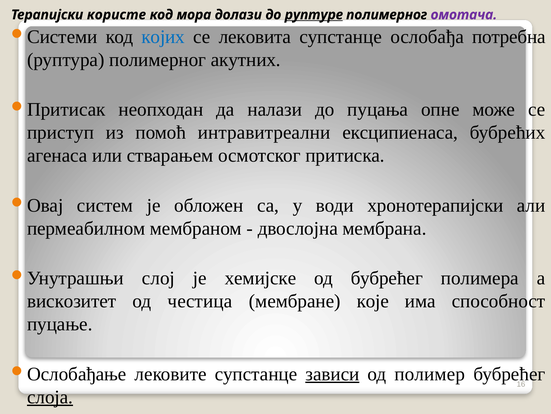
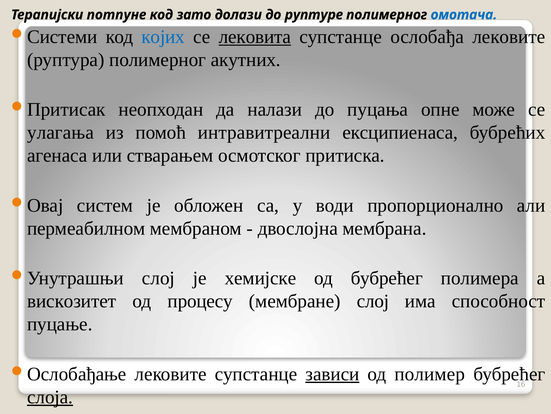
користе: користе -> потпуне (116, 15)
мора: мора -> зато (194, 15)
руптуре underline: present -> none (314, 15)
омотача colour: purple -> blue (464, 15)
лековита underline: none -> present (255, 37)
ослобађа потребна: потребна -> лековите (509, 37)
приступ: приступ -> улагања (60, 132)
хронотерапијски: хронотерапијски -> пропорционално (435, 205)
честица: честица -> процесу (200, 301)
мембране које: које -> слој (373, 301)
